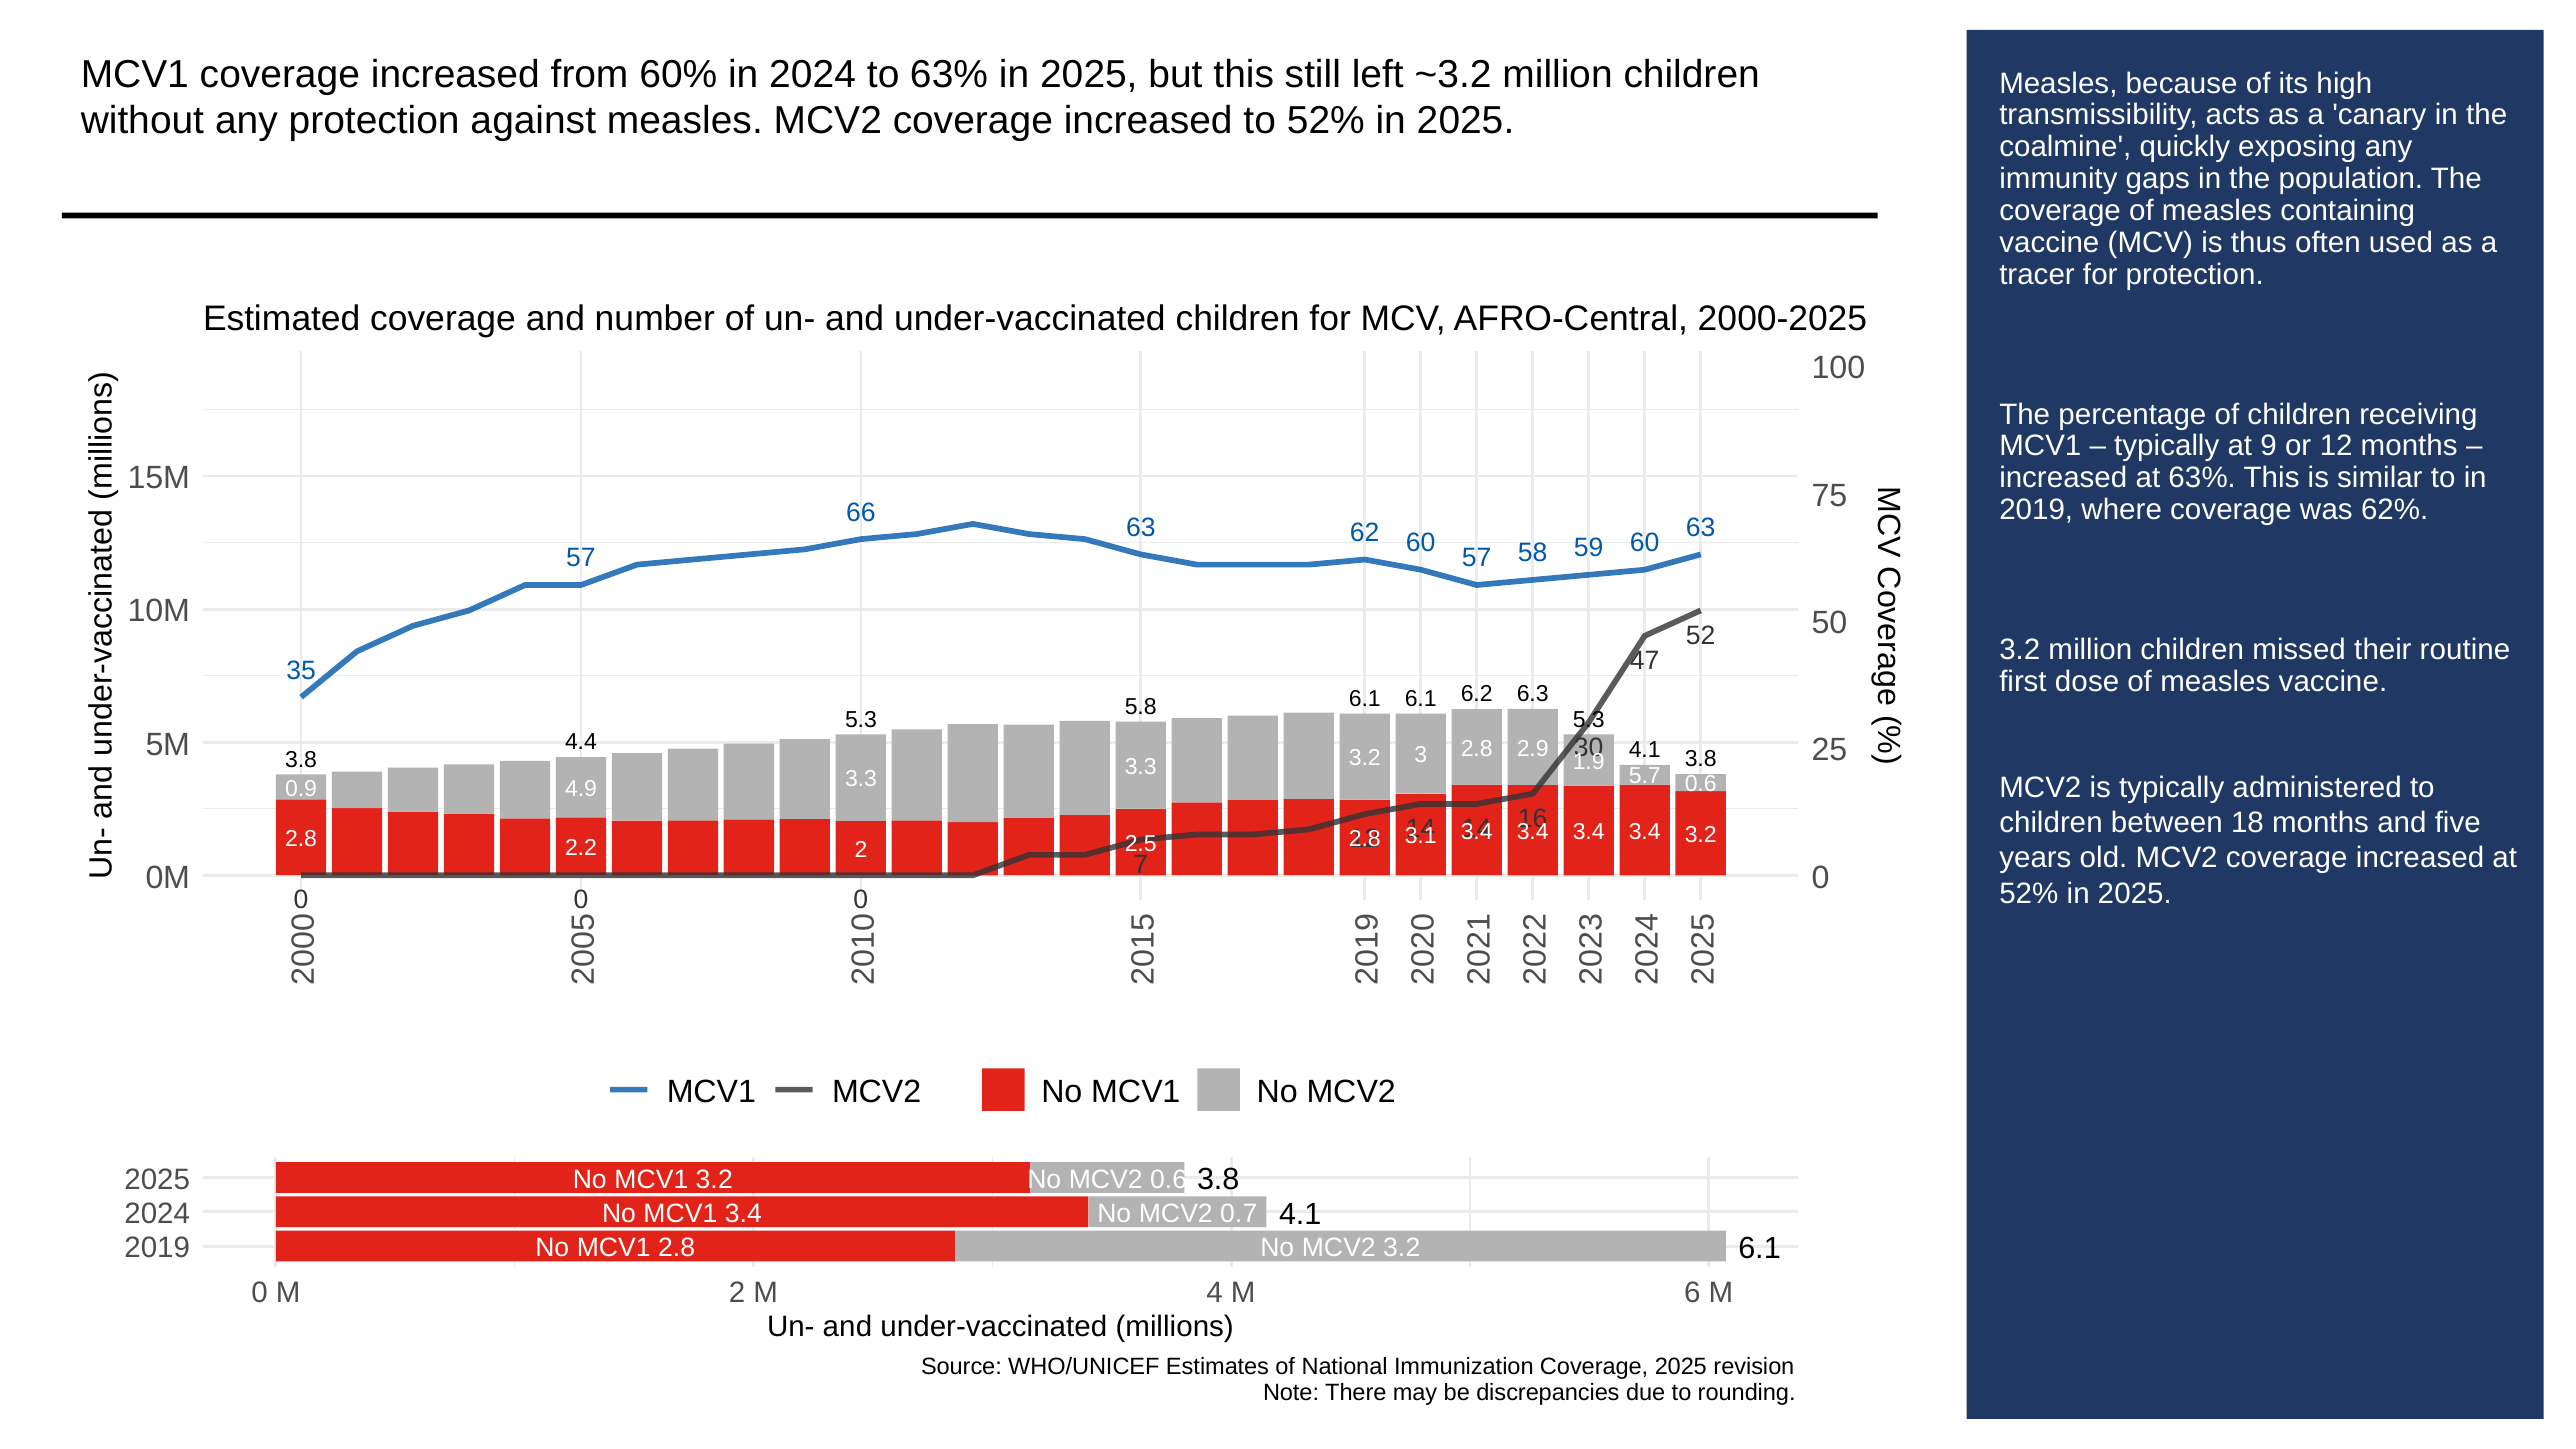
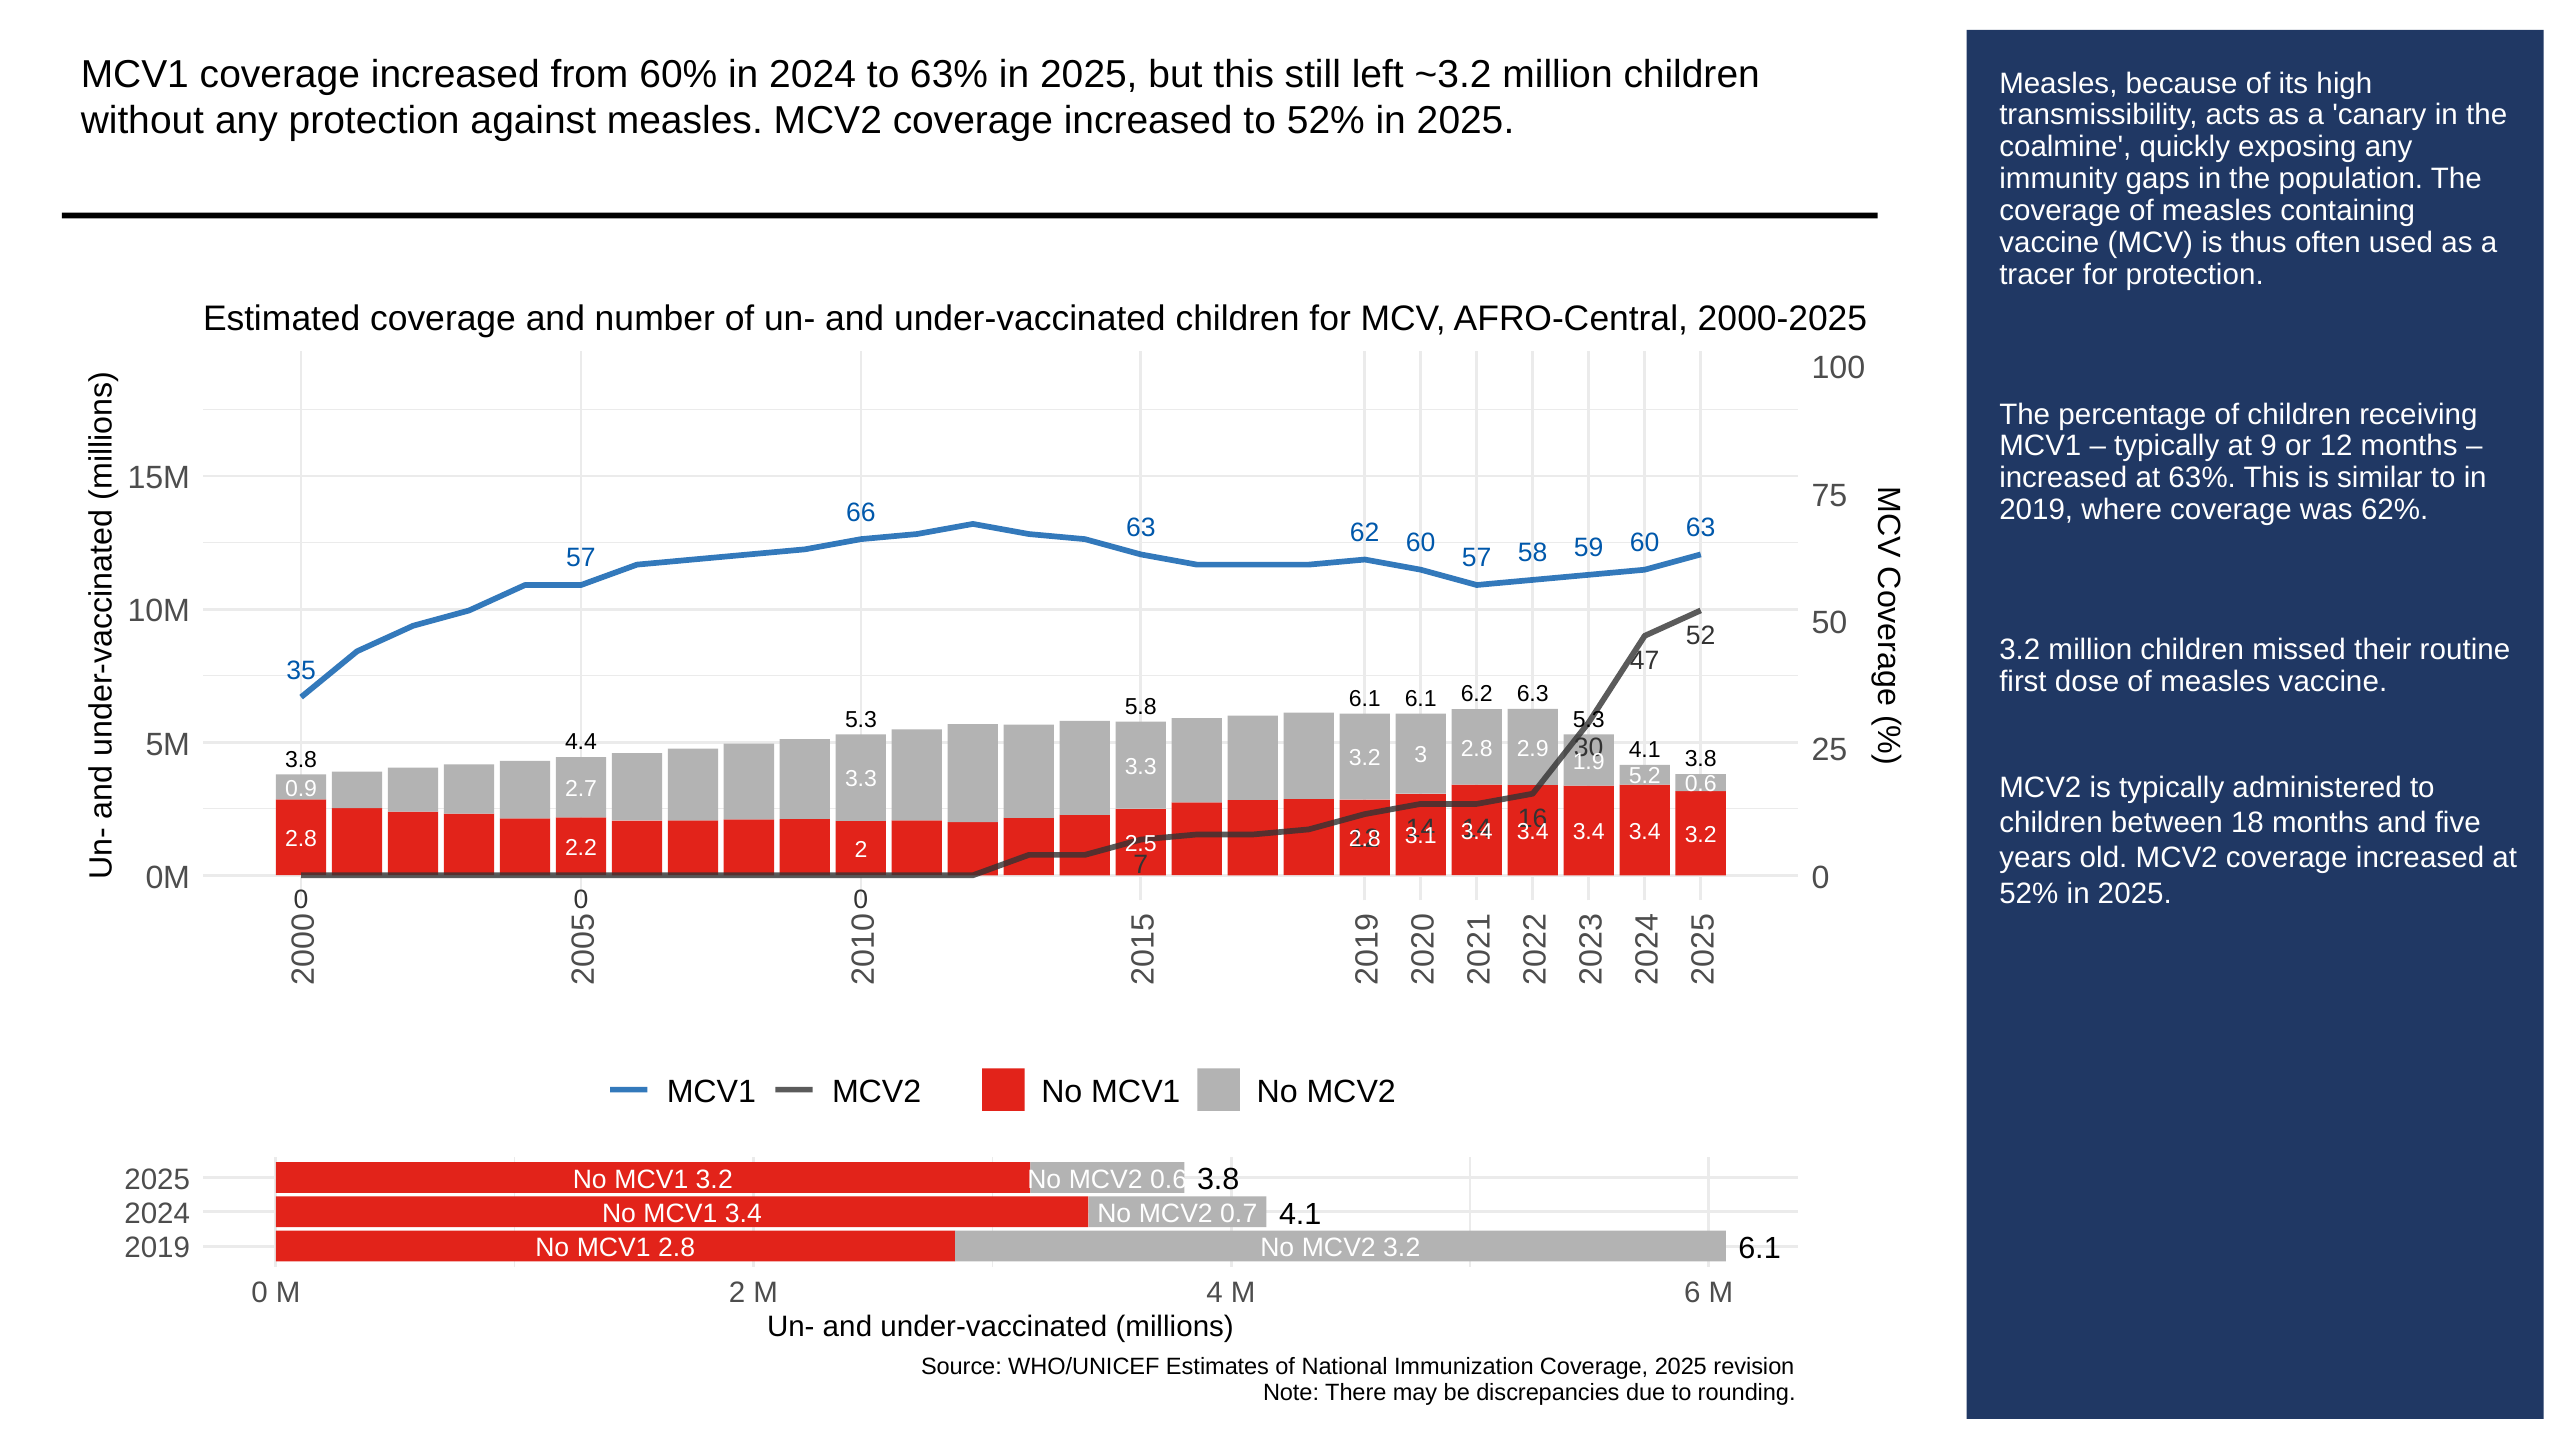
5.7: 5.7 -> 5.2 (1645, 776)
4.9: 4.9 -> 2.7 (581, 789)
